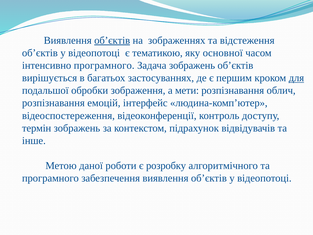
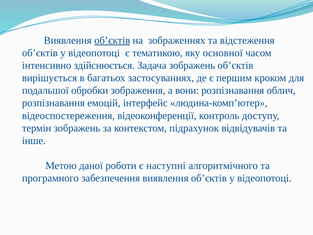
інтенсивно програмного: програмного -> здійснюється (104, 65)
для underline: present -> none (296, 78)
мети: мети -> вони (187, 90)
розробку: розробку -> наступні (166, 166)
